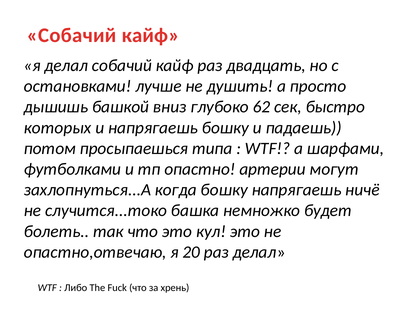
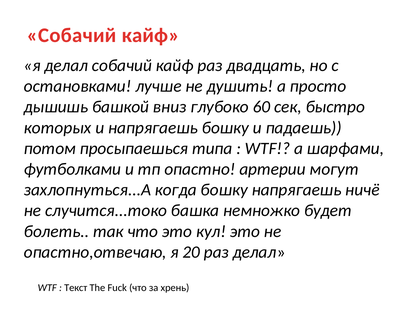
62: 62 -> 60 (261, 107)
Либо: Либо -> Текст (76, 288)
